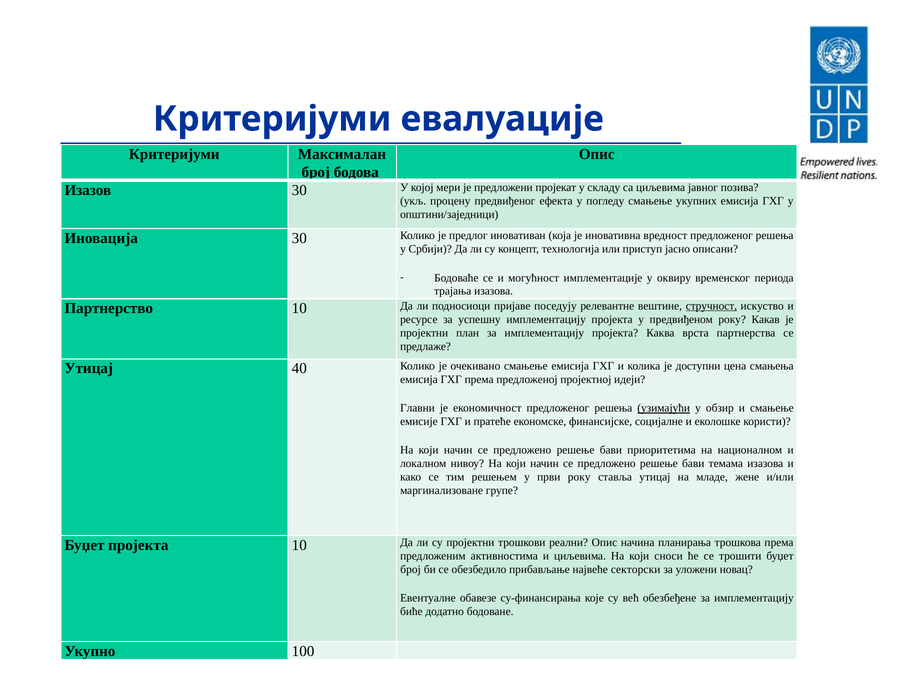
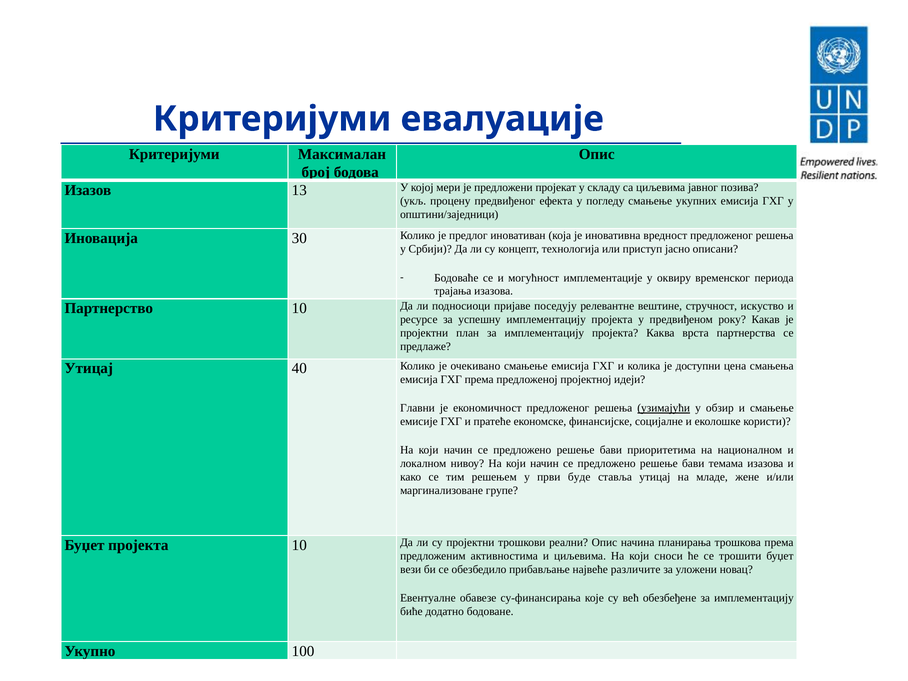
Изазов 30: 30 -> 13 (299, 190)
стручност underline: present -> none (711, 306)
први року: року -> буде (579, 477)
број: број -> вези (411, 570)
секторски: секторски -> различите (636, 570)
